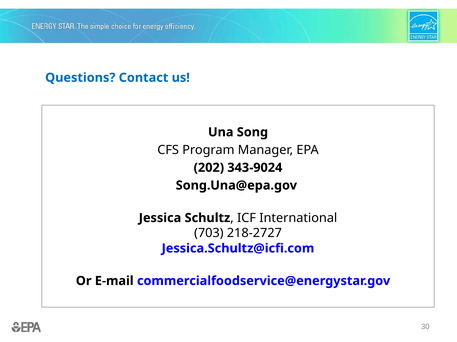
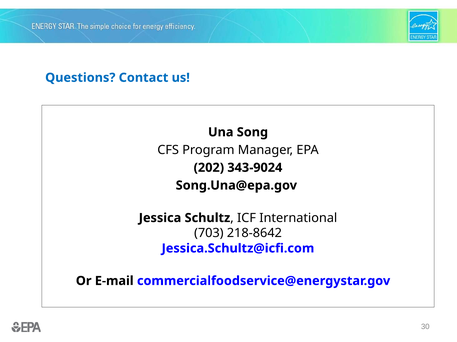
218-2727: 218-2727 -> 218-8642 (254, 234)
